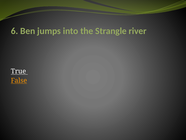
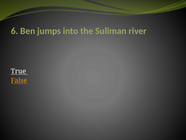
Strangle: Strangle -> Suliman (111, 31)
